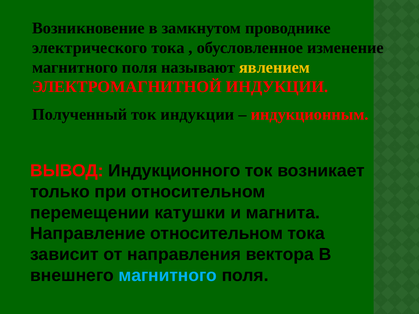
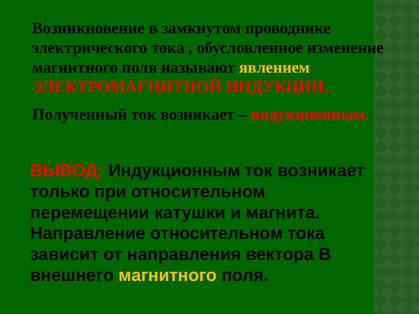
Полученный ток индукции: индукции -> возникает (198, 115)
ВЫВОД Индукционного: Индукционного -> Индукционным (174, 171)
магнитного colour: light blue -> yellow (168, 276)
